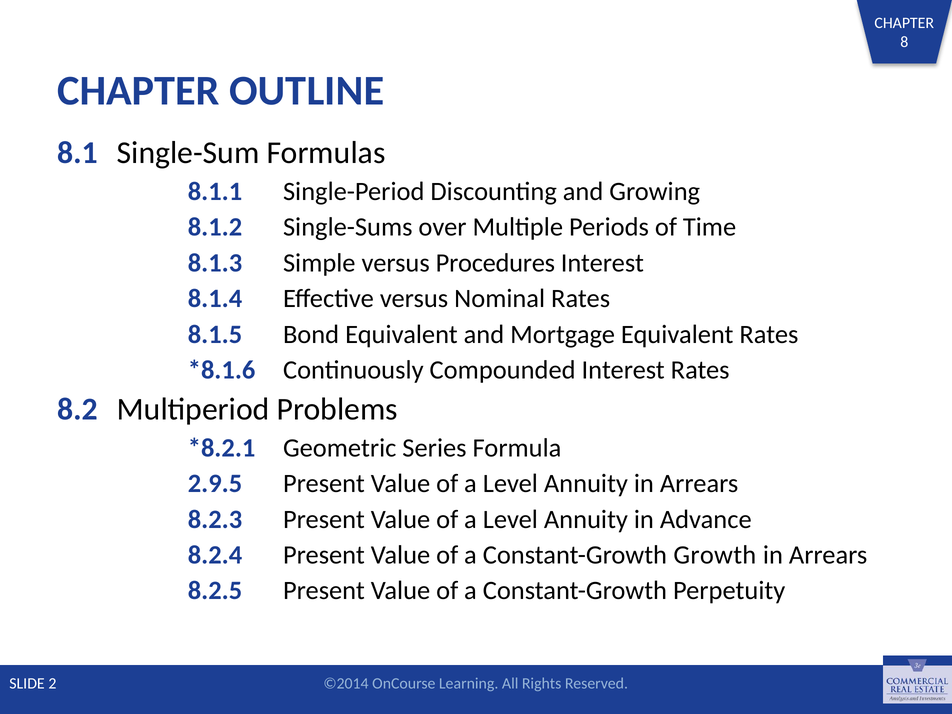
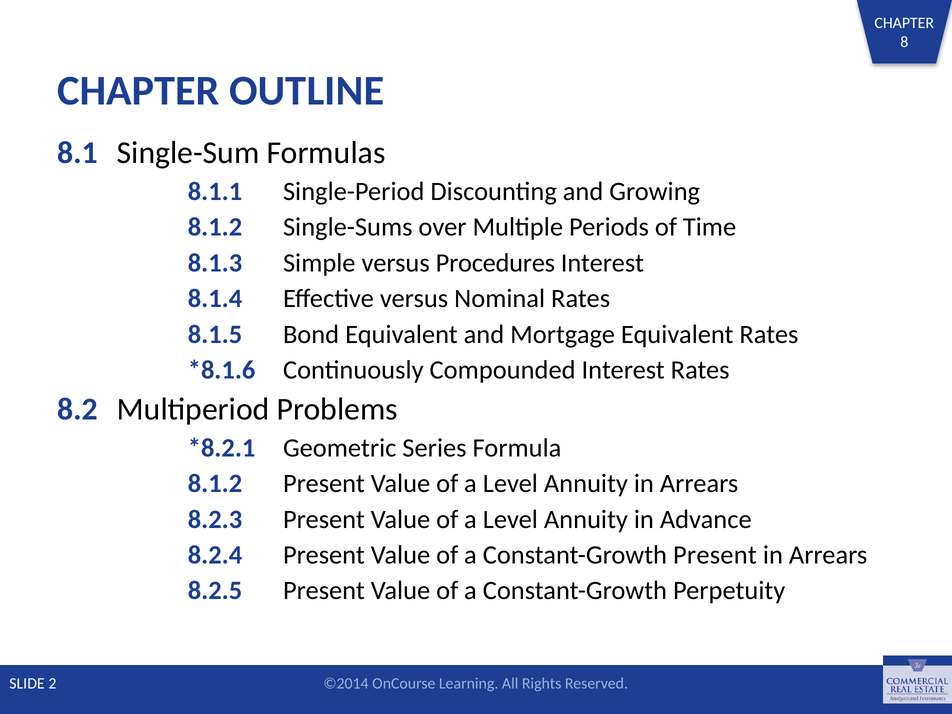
2.9.5: 2.9.5 -> 8.1.2 (215, 484)
Constant-Growth Growth: Growth -> Present (715, 555)
